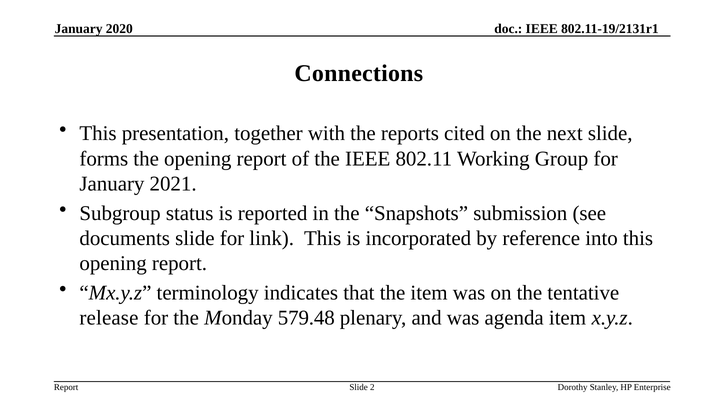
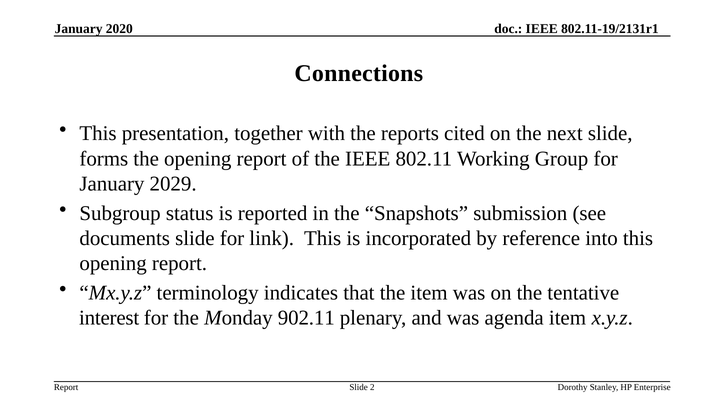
2021: 2021 -> 2029 (173, 184)
release: release -> interest (109, 318)
579.48: 579.48 -> 902.11 (306, 318)
